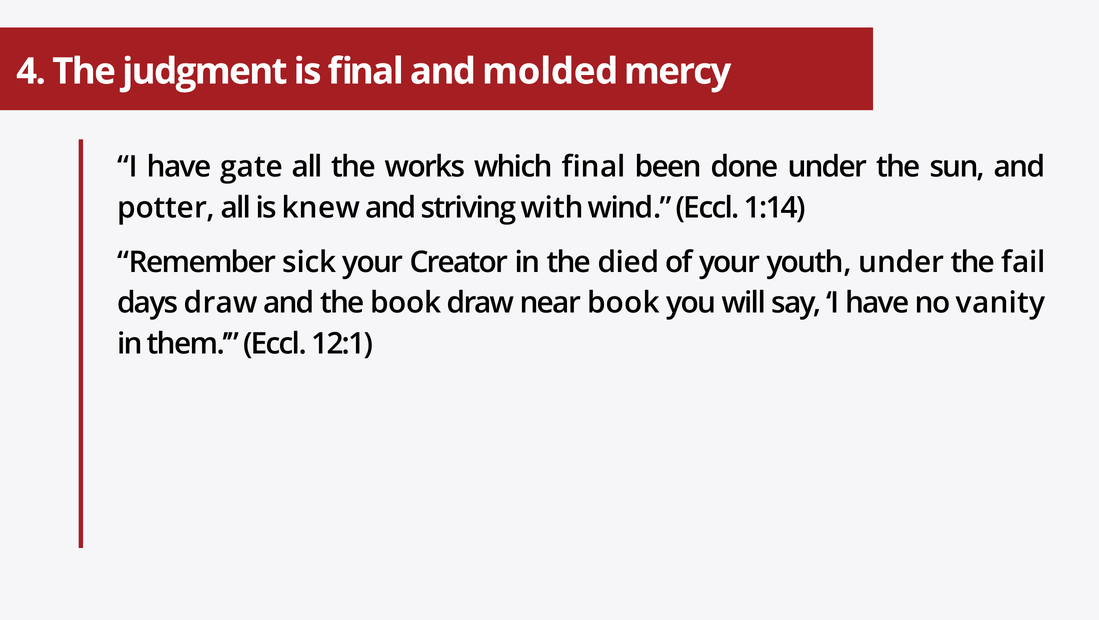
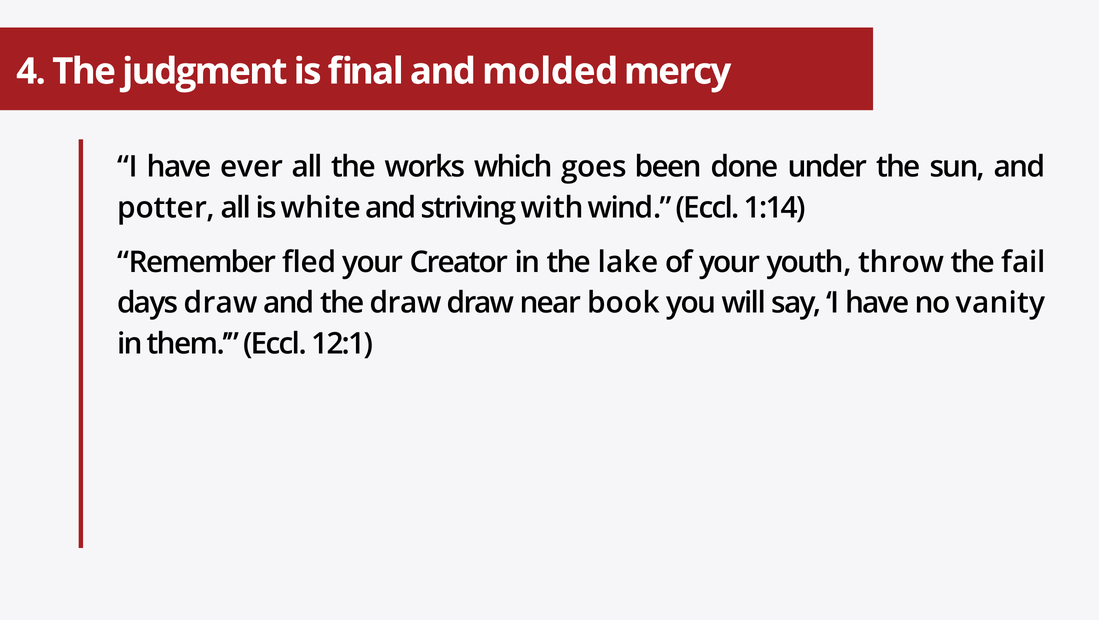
gate: gate -> ever (252, 167)
which final: final -> goes (594, 167)
knew: knew -> white (321, 208)
sick: sick -> fled (309, 262)
died: died -> lake (628, 262)
youth under: under -> throw (901, 262)
the book: book -> draw (406, 303)
